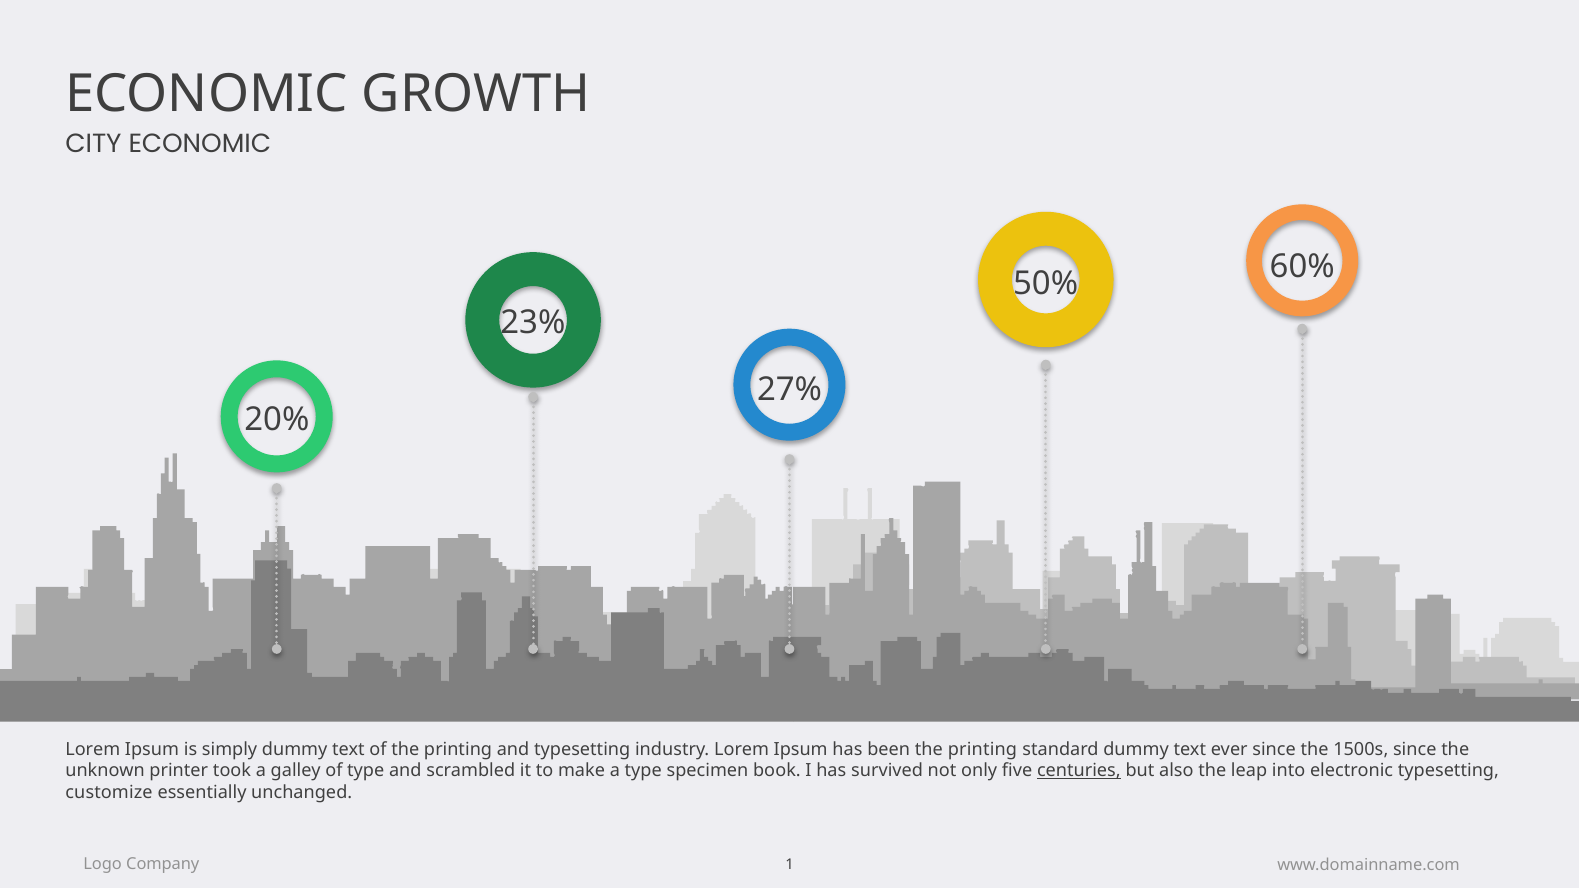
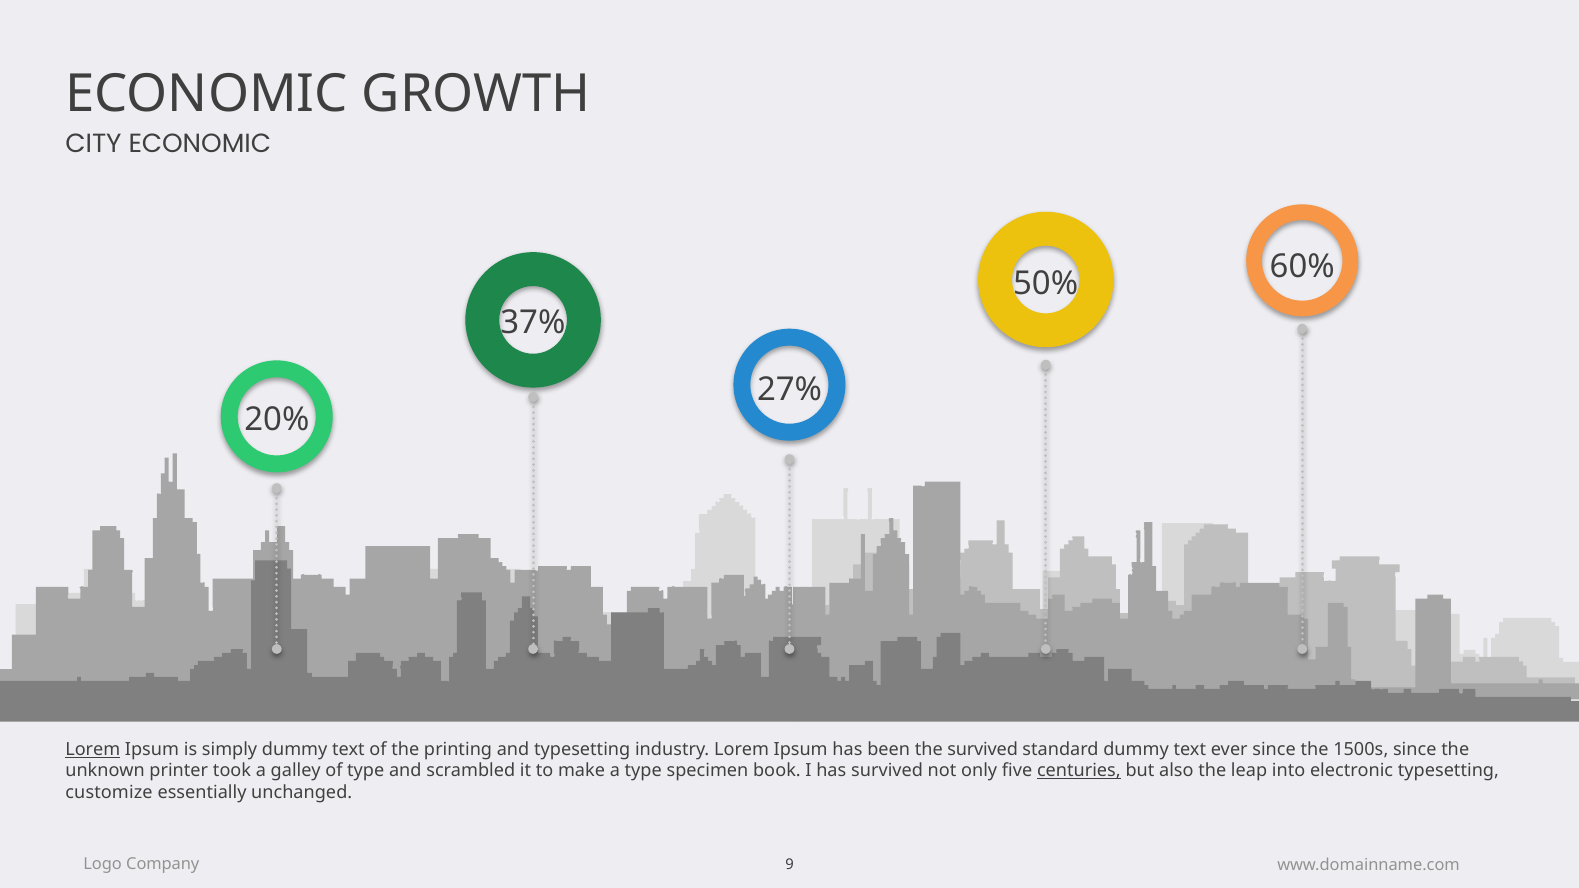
23%: 23% -> 37% (533, 323)
Lorem underline: none -> present (93, 749)
been the printing: printing -> survived (983, 749)
1: 1 -> 9 (790, 864)
